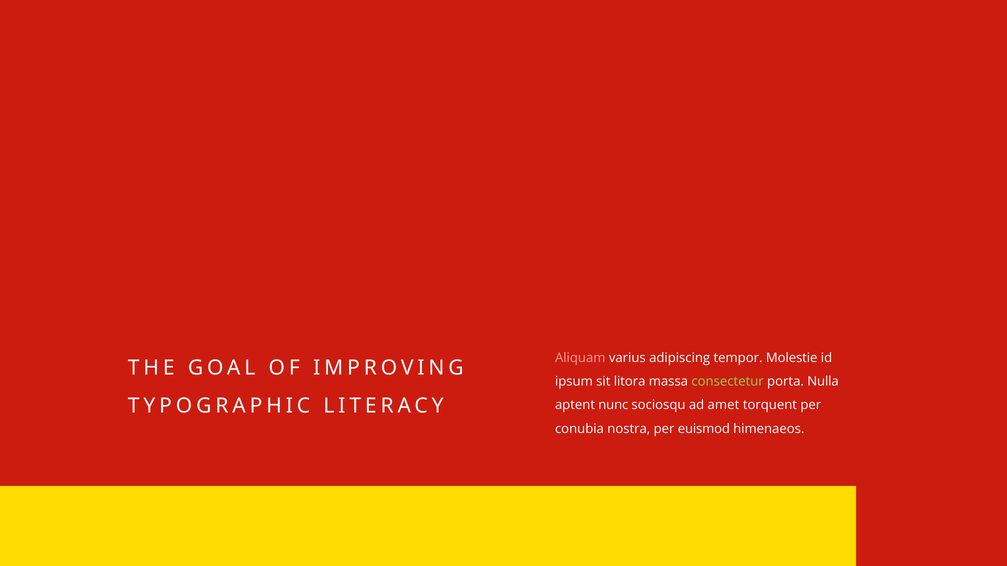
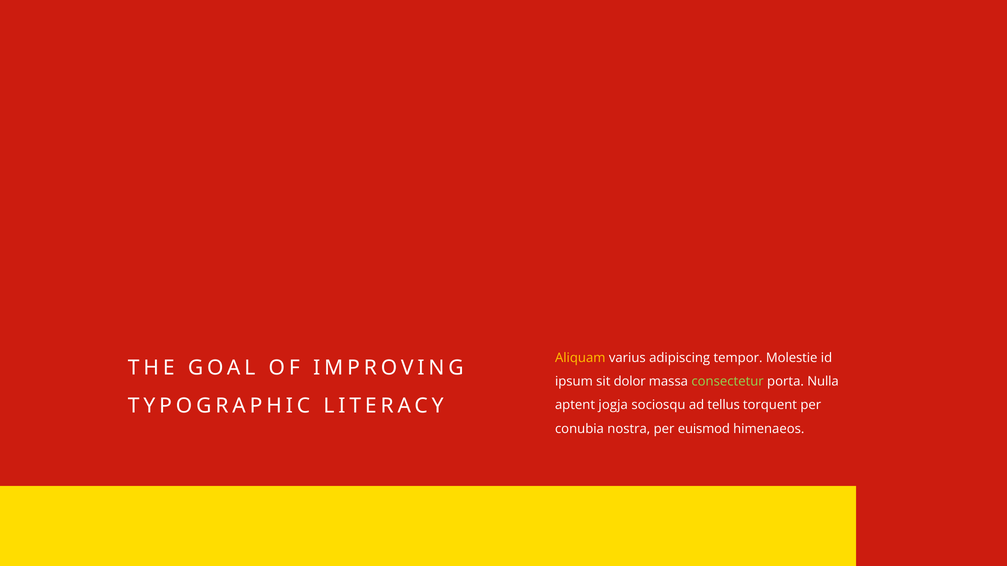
Aliquam colour: pink -> yellow (580, 358)
litora: litora -> dolor (630, 382)
nunc: nunc -> jogja (613, 405)
amet: amet -> tellus (724, 405)
